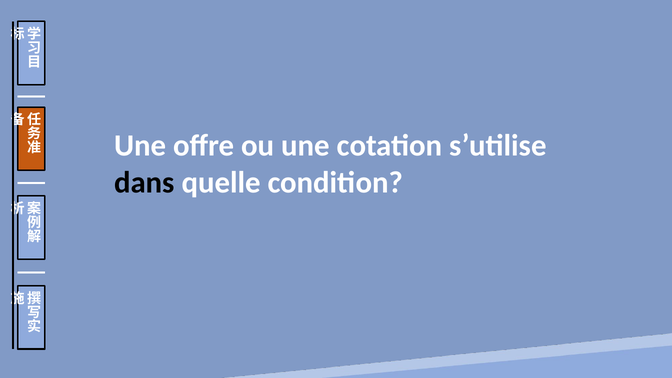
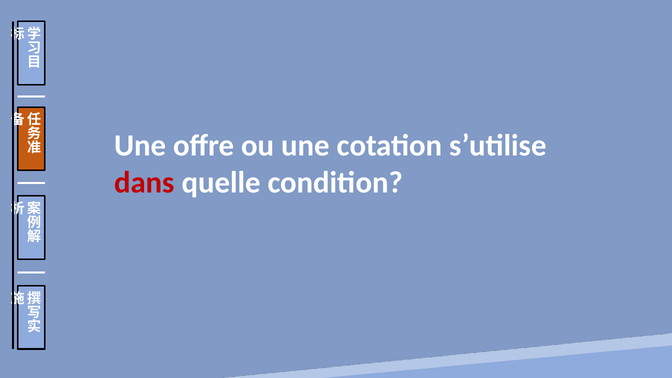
dans colour: black -> red (144, 183)
